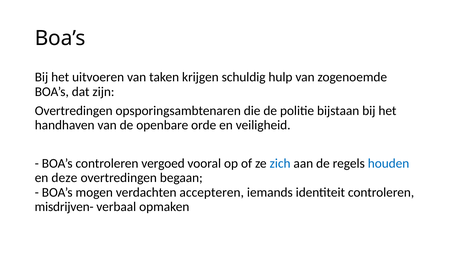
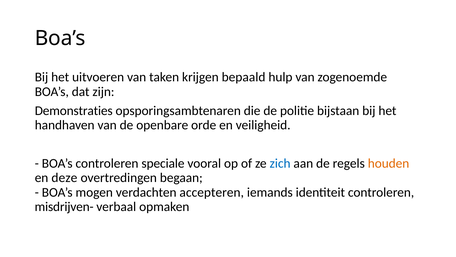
schuldig: schuldig -> bepaald (244, 77)
Overtredingen: Overtredingen -> Demonstraties (74, 111)
vergoed: vergoed -> speciale (163, 163)
houden colour: blue -> orange (389, 163)
